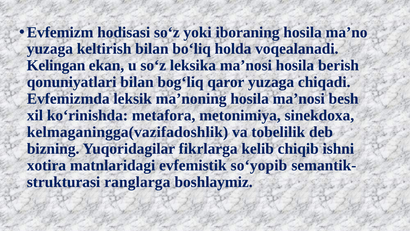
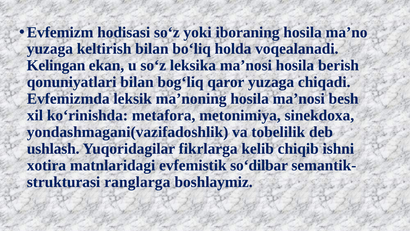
kelmaganingga(vazifadoshlik: kelmaganingga(vazifadoshlik -> yondashmagani(vazifadoshlik (128, 132)
bizning: bizning -> ushlash (53, 148)
so‘yopib: so‘yopib -> so‘dilbar (259, 165)
